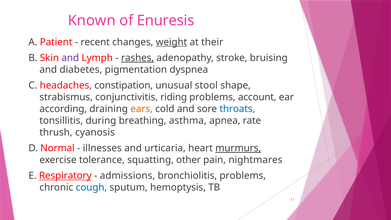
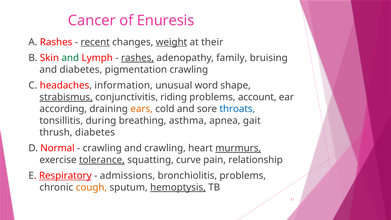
Known: Known -> Cancer (92, 20)
A Patient: Patient -> Rashes (56, 42)
recent underline: none -> present (95, 42)
and colour: purple -> green (70, 58)
stroke: stroke -> family (232, 58)
pigmentation dyspnea: dyspnea -> crawling (189, 70)
constipation: constipation -> information (124, 85)
stool: stool -> word (206, 85)
strabismus underline: none -> present (66, 97)
rate: rate -> gait (252, 121)
thrush cyanosis: cyanosis -> diabetes (95, 132)
illnesses: illnesses -> crawling (102, 148)
and urticaria: urticaria -> crawling (165, 148)
tolerance underline: none -> present (102, 160)
other: other -> curve (189, 160)
nightmares: nightmares -> relationship (256, 160)
cough colour: blue -> orange (91, 187)
hemoptysis underline: none -> present (178, 187)
